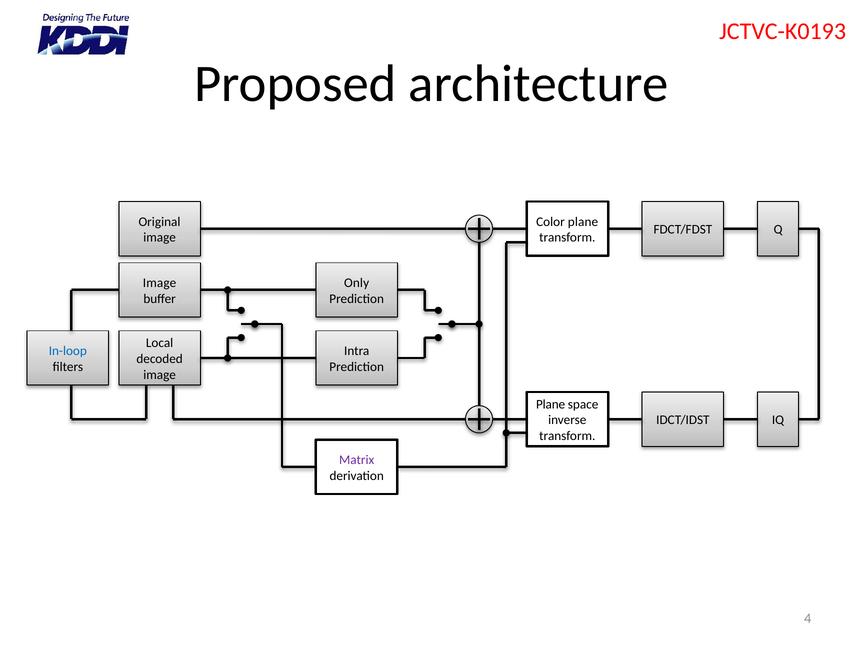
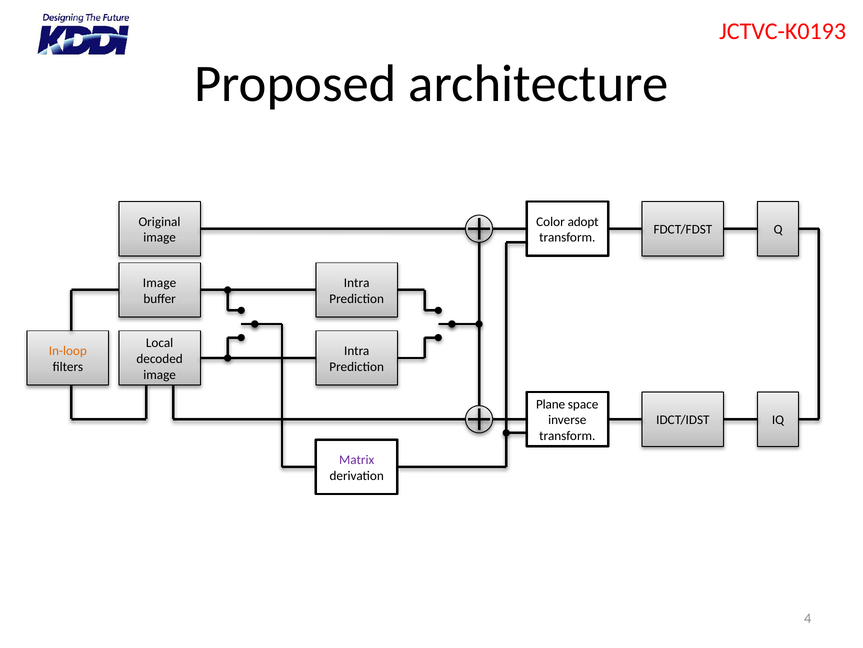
Color plane: plane -> adopt (583, 221)
Only: Only -> Intra (357, 283)
In-loop colour: blue -> orange (68, 351)
